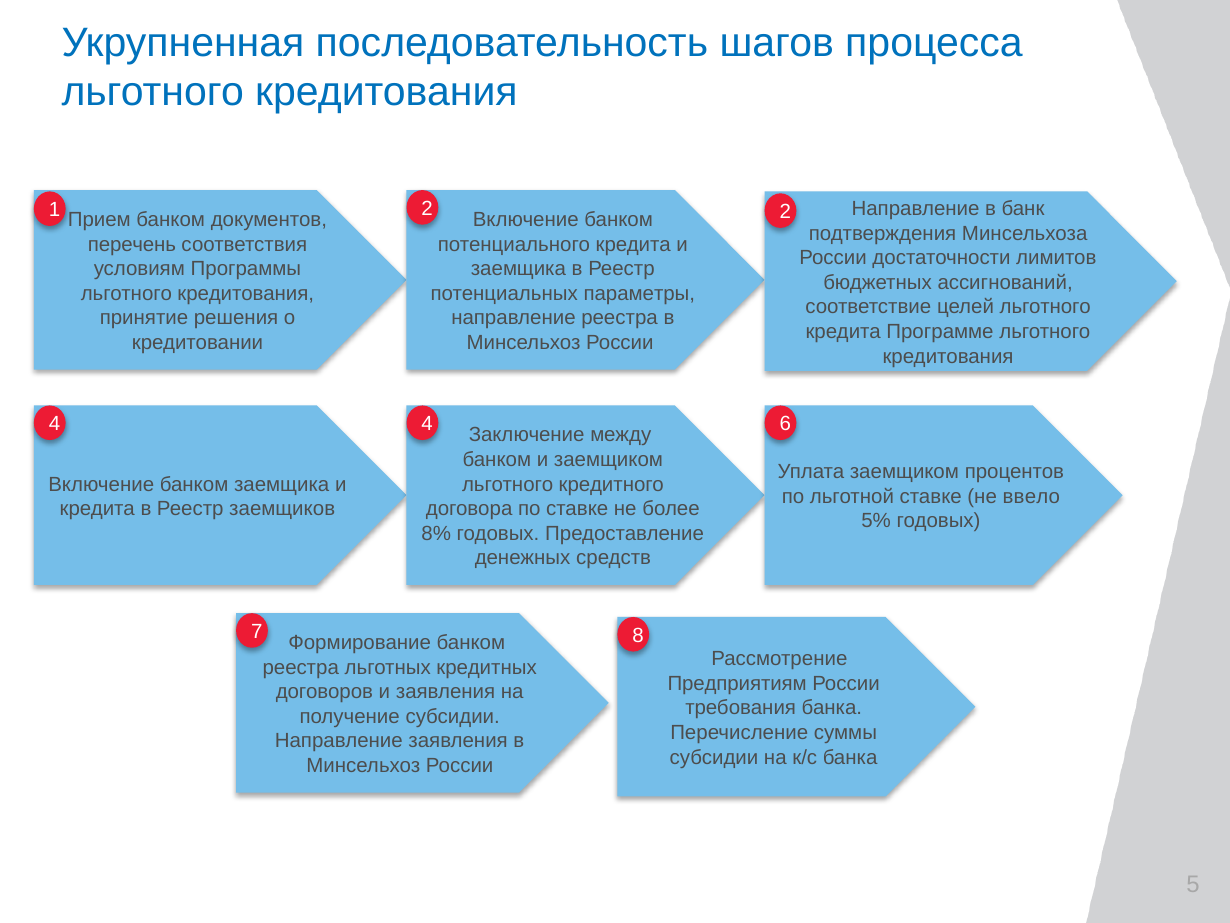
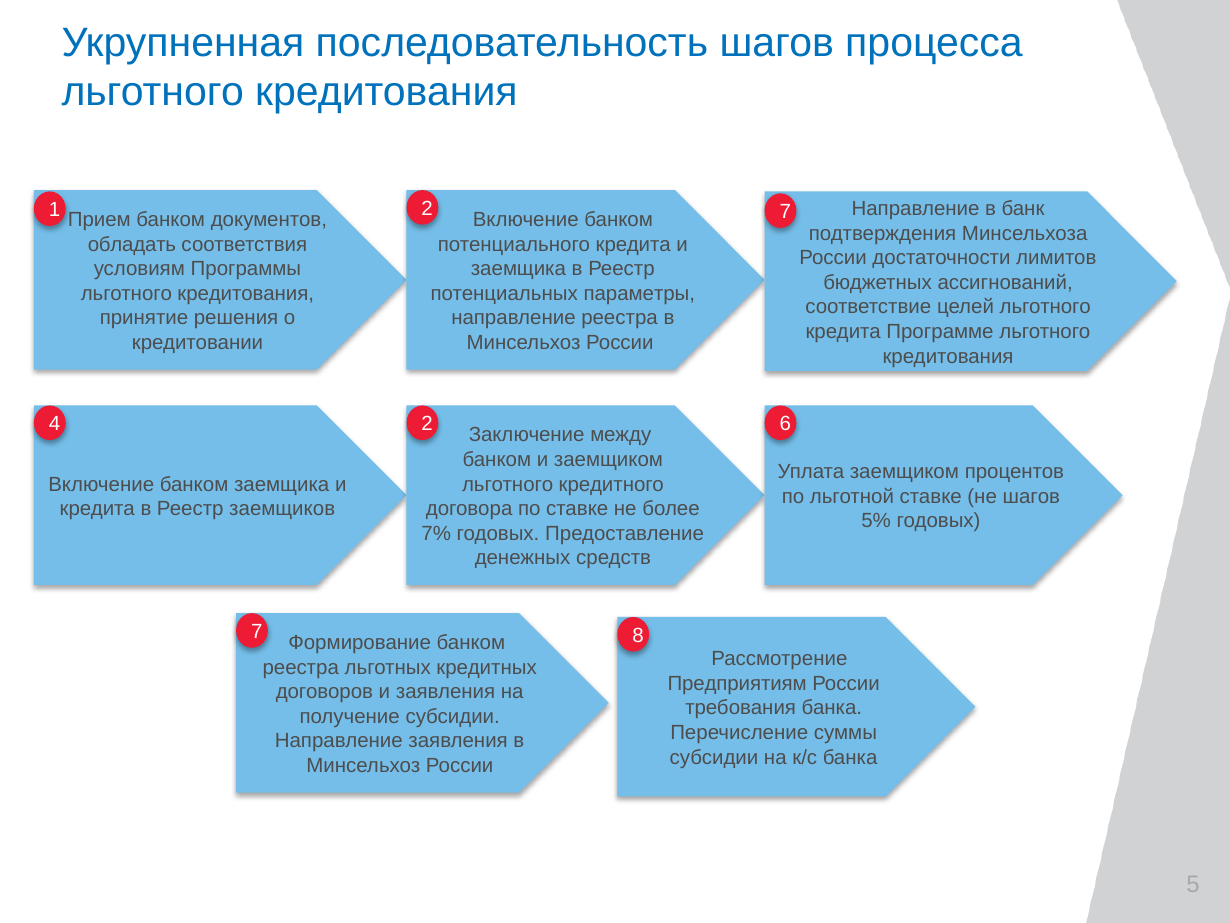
2 2: 2 -> 7 (785, 212)
перечень: перечень -> обладать (132, 244)
4 4: 4 -> 2 (427, 424)
не ввело: ввело -> шагов (1031, 496)
8%: 8% -> 7% (436, 533)
